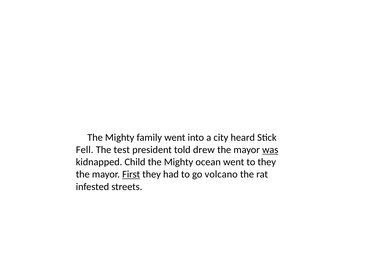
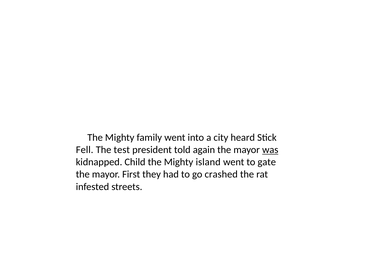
drew: drew -> again (204, 150)
ocean: ocean -> island (208, 162)
to they: they -> gate (267, 162)
First underline: present -> none (131, 174)
volcano: volcano -> crashed (221, 174)
